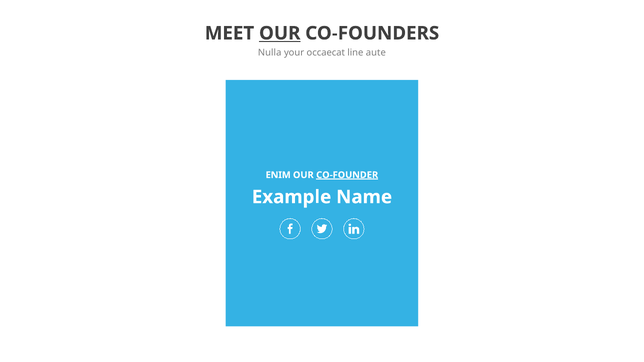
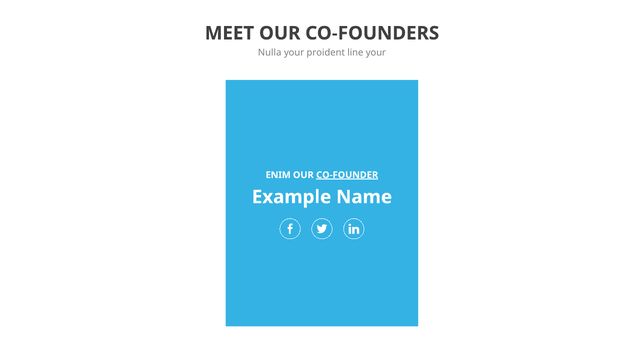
OUR underline: present -> none (280, 33)
occaecat: occaecat -> proident (326, 53)
line aute: aute -> your (376, 53)
